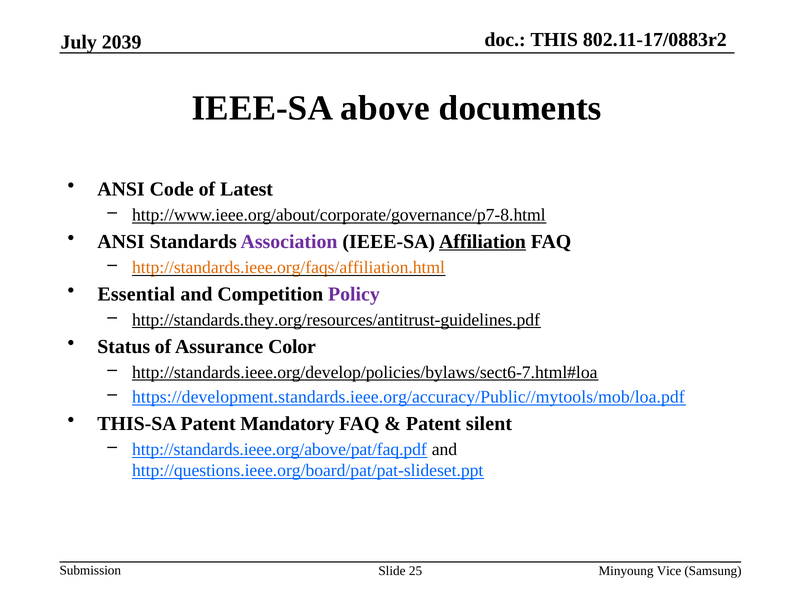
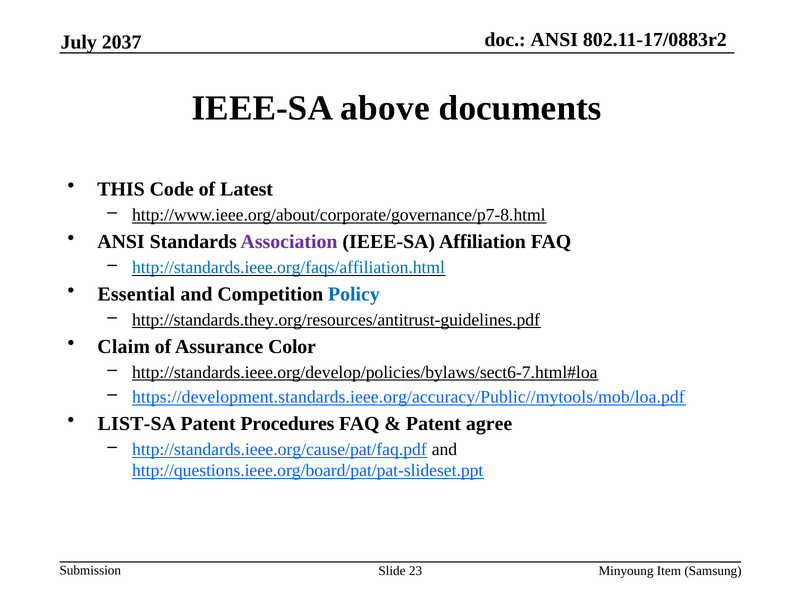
THIS: THIS -> ANSI (554, 40)
2039: 2039 -> 2037 (122, 42)
ANSI: ANSI -> THIS (121, 189)
Affiliation underline: present -> none (482, 242)
http://standards.ieee.org/faqs/affiliation.html colour: orange -> blue (289, 268)
Policy colour: purple -> blue (354, 294)
Status: Status -> Claim (124, 347)
THIS-SA: THIS-SA -> LIST-SA (137, 424)
Mandatory: Mandatory -> Procedures (287, 424)
silent: silent -> agree (489, 424)
http://standards.ieee.org/above/pat/faq.pdf: http://standards.ieee.org/above/pat/faq.pdf -> http://standards.ieee.org/cause/pat/faq.pdf (279, 450)
25: 25 -> 23 (416, 571)
Vice: Vice -> Item (669, 571)
